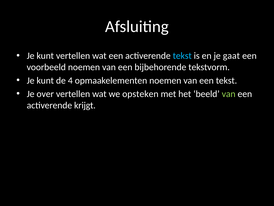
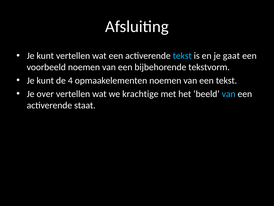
opsteken: opsteken -> krachtige (140, 94)
van colour: light green -> light blue (229, 94)
krijgt: krijgt -> staat (85, 105)
